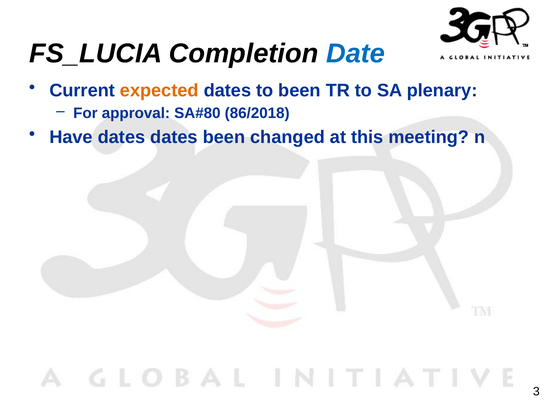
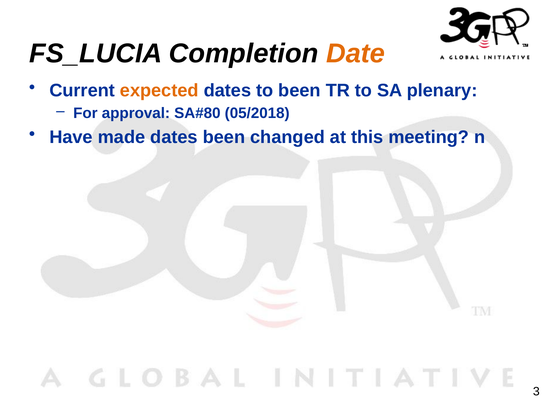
Date colour: blue -> orange (356, 54)
86/2018: 86/2018 -> 05/2018 (257, 113)
Have dates: dates -> made (122, 137)
